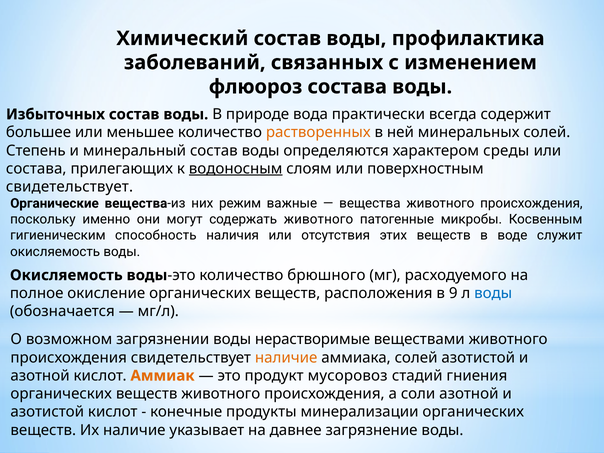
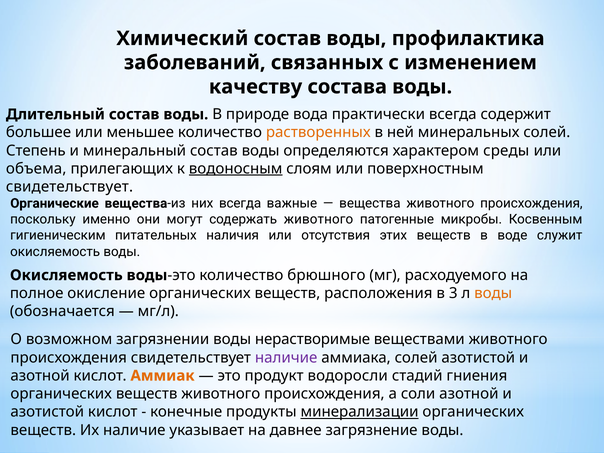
флюороз: флюороз -> качеству (256, 87)
Избыточных: Избыточных -> Длительный (55, 114)
состава: состава -> объема (36, 169)
них режим: режим -> всегда (240, 203)
способность: способность -> питательных (156, 236)
9: 9 -> 3 (453, 293)
воды colour: blue -> orange (493, 293)
наличие colour: orange -> purple (286, 358)
мусоровоз: мусоровоз -> водоросли (348, 376)
минерализации underline: none -> present (360, 412)
